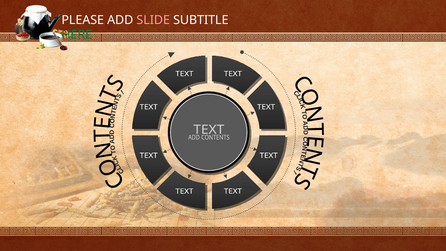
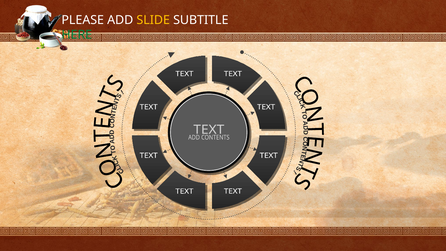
SLIDE colour: pink -> yellow (153, 20)
